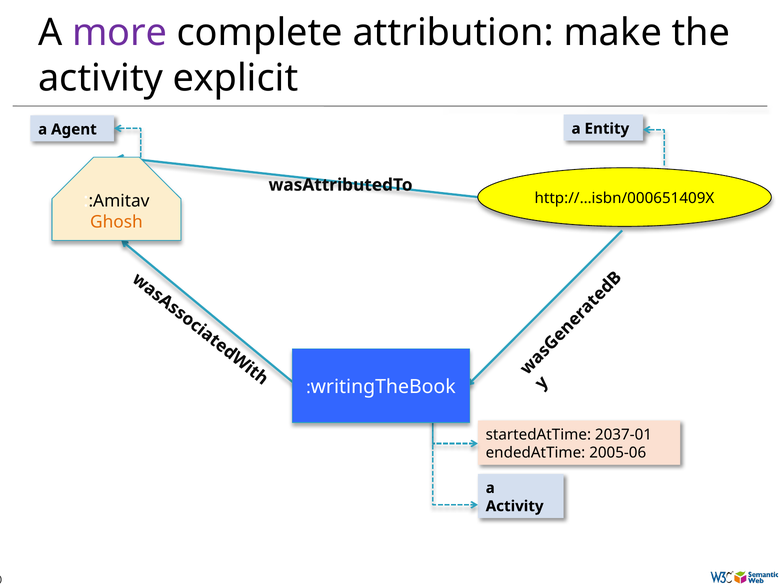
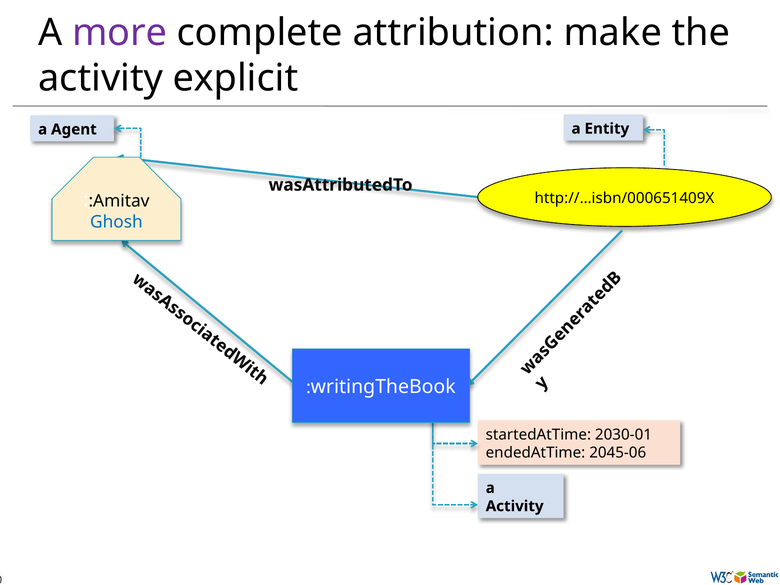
Ghosh colour: orange -> blue (116, 222)
2037-01: 2037-01 -> 2030-01 (623, 435)
2005-06: 2005-06 -> 2045-06 (618, 453)
